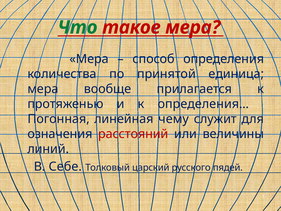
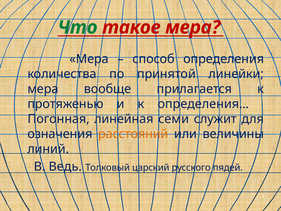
единица: единица -> линейки (236, 74)
чему: чему -> семи (174, 119)
расстояний colour: red -> orange (133, 134)
Себе: Себе -> Ведь (65, 166)
